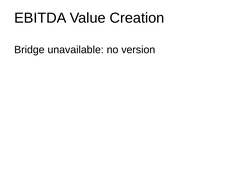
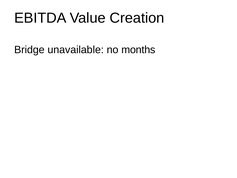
version: version -> months (138, 50)
